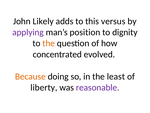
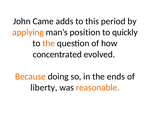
Likely: Likely -> Came (43, 21)
versus: versus -> period (113, 21)
applying colour: purple -> orange (28, 32)
dignity: dignity -> quickly (125, 32)
least: least -> ends (116, 76)
reasonable colour: purple -> orange (98, 87)
